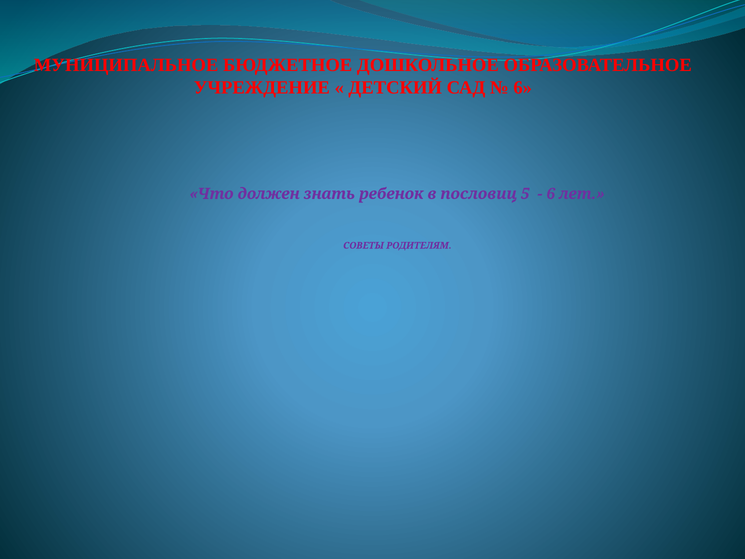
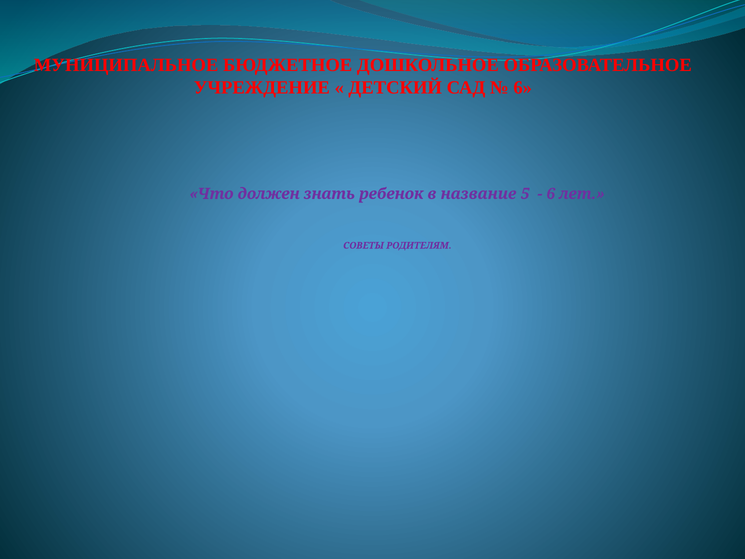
пословиц: пословиц -> название (478, 194)
